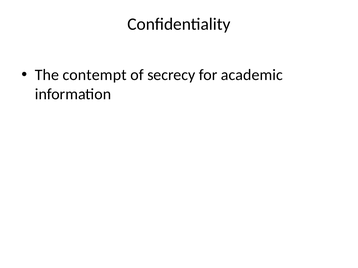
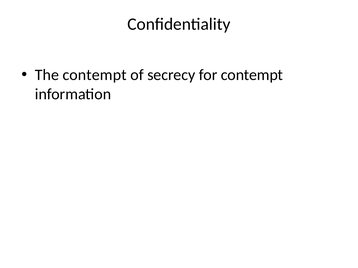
for academic: academic -> contempt (252, 75)
